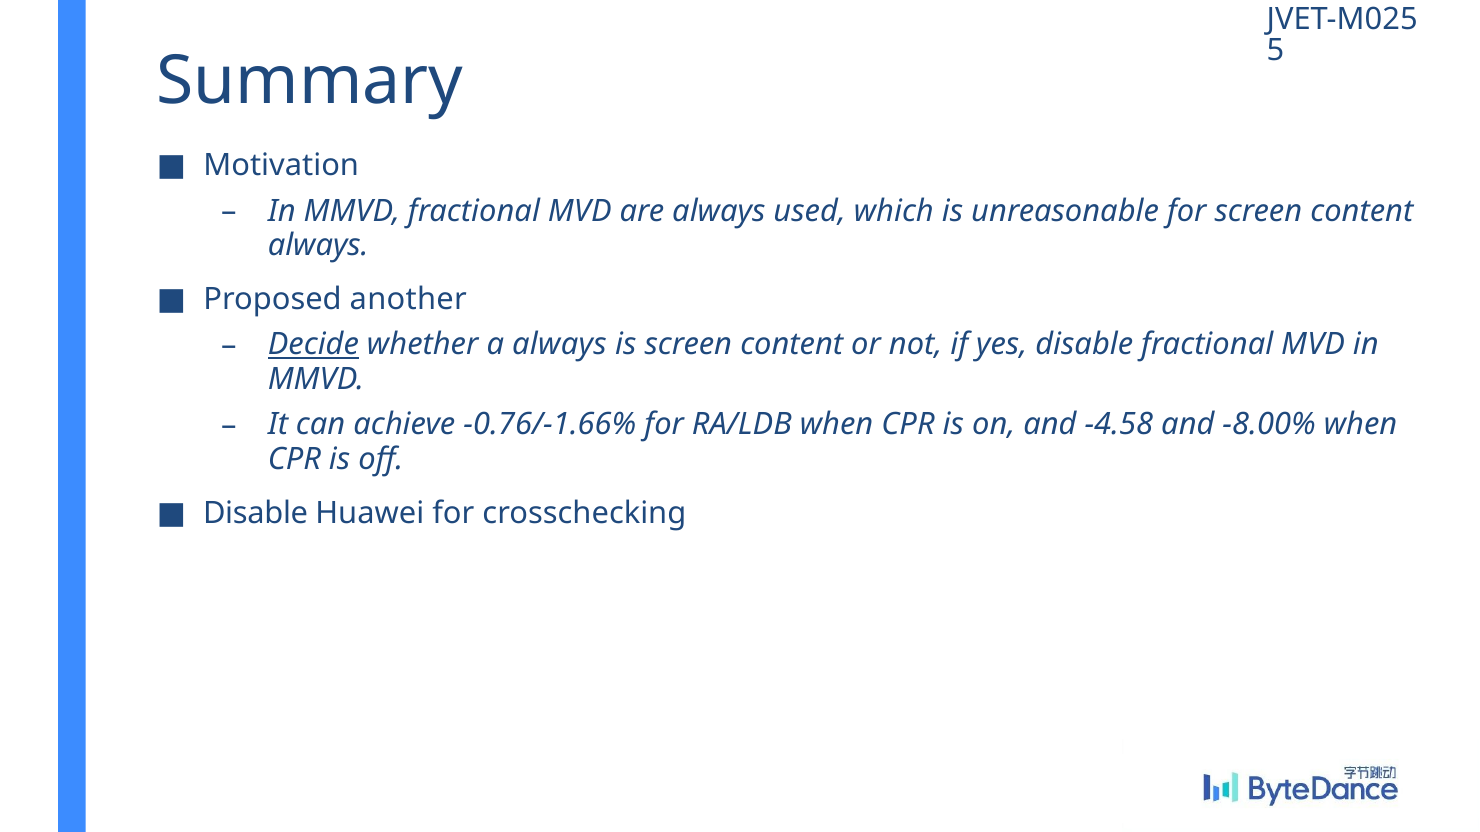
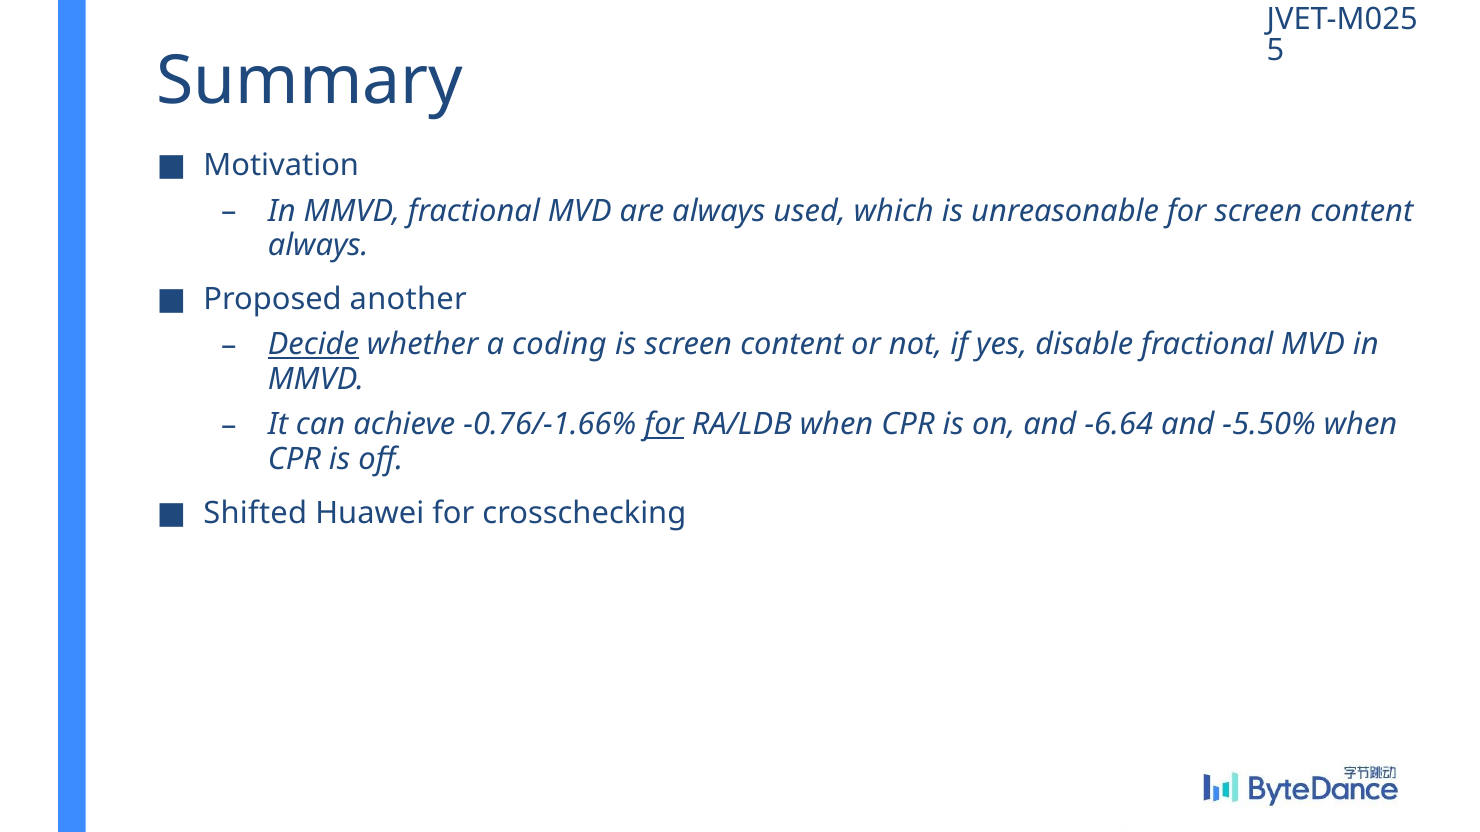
a always: always -> coding (559, 345)
for underline: none -> present (664, 425)
-4.58: -4.58 -> -6.64 (1119, 425)
-8.00%: -8.00% -> -5.50% (1269, 425)
Disable: Disable -> Shifted (255, 513)
